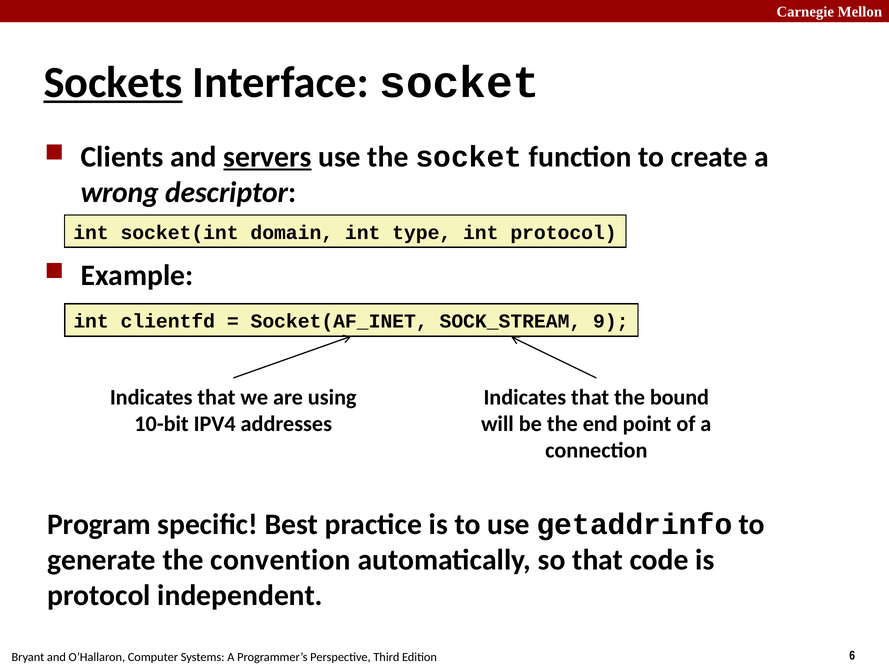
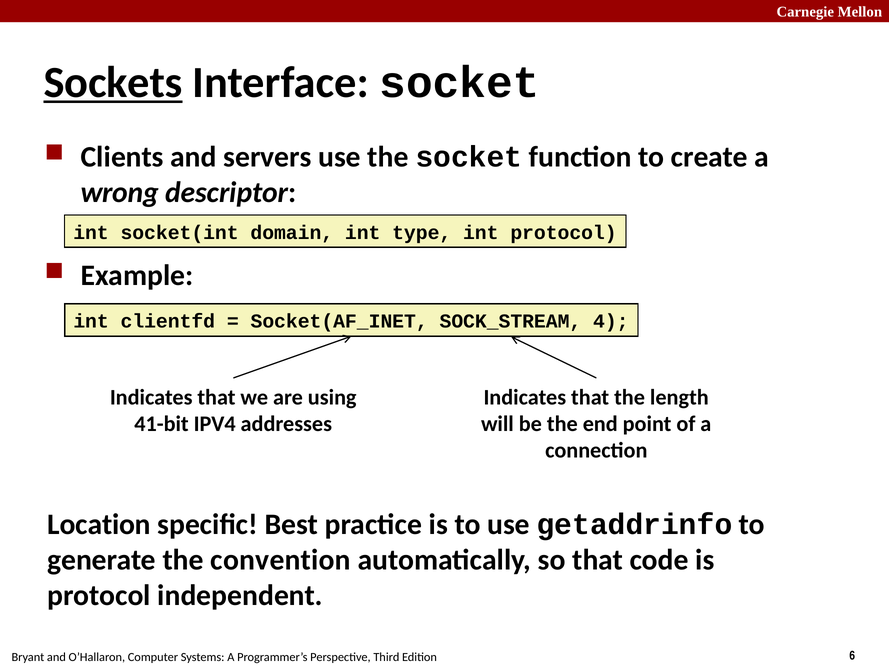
servers underline: present -> none (268, 157)
9: 9 -> 4 (611, 321)
bound: bound -> length (679, 397)
10-bit: 10-bit -> 41-bit (162, 424)
Program: Program -> Location (99, 524)
